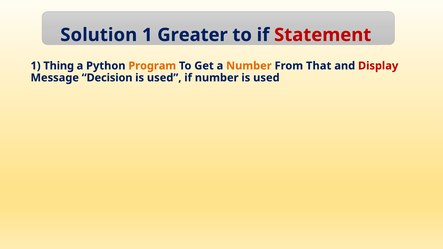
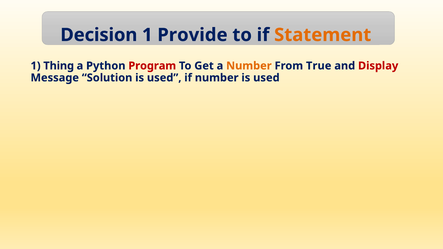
Solution: Solution -> Decision (99, 35)
Greater: Greater -> Provide (192, 35)
Statement colour: red -> orange (323, 35)
Program colour: orange -> red (152, 66)
That: That -> True (319, 66)
Decision: Decision -> Solution (107, 78)
